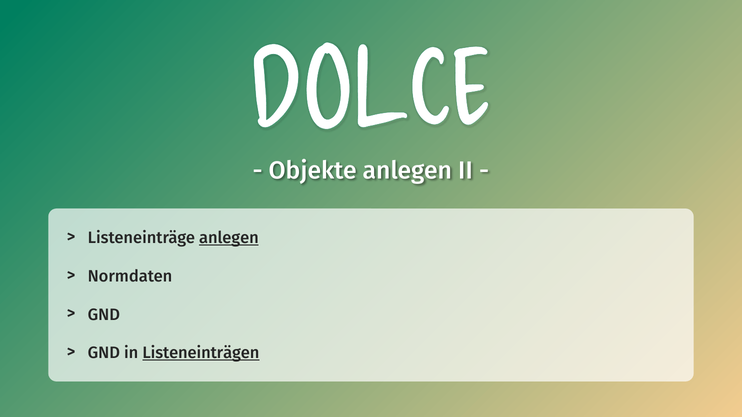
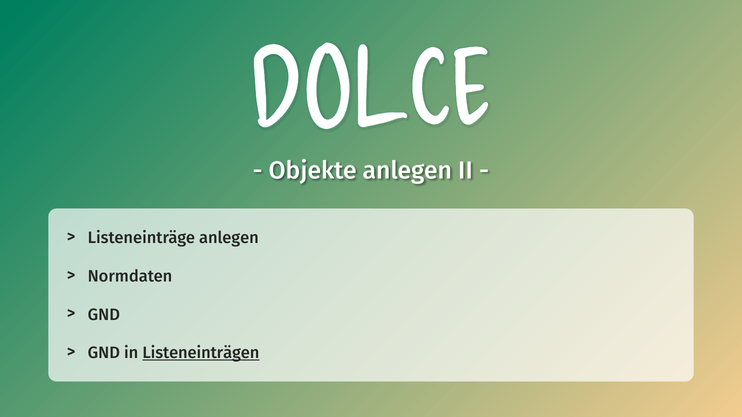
anlegen underline: present -> none (229, 238)
